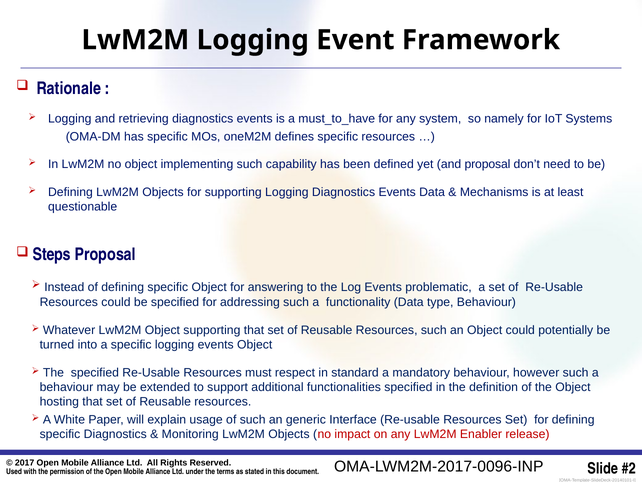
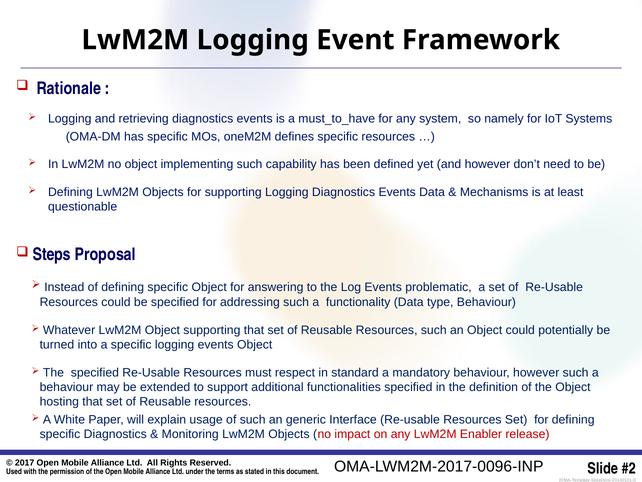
and proposal: proposal -> however (487, 164)
